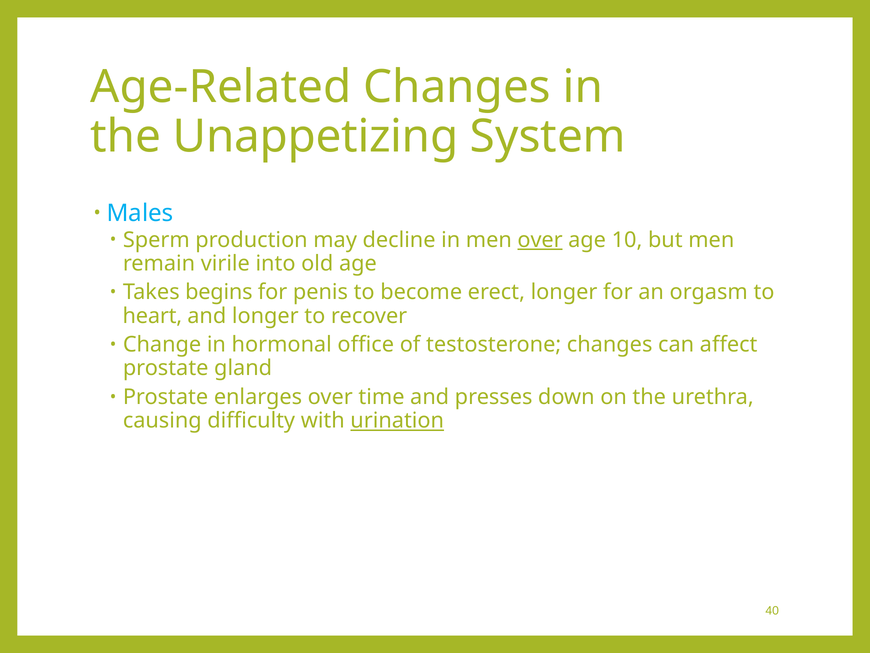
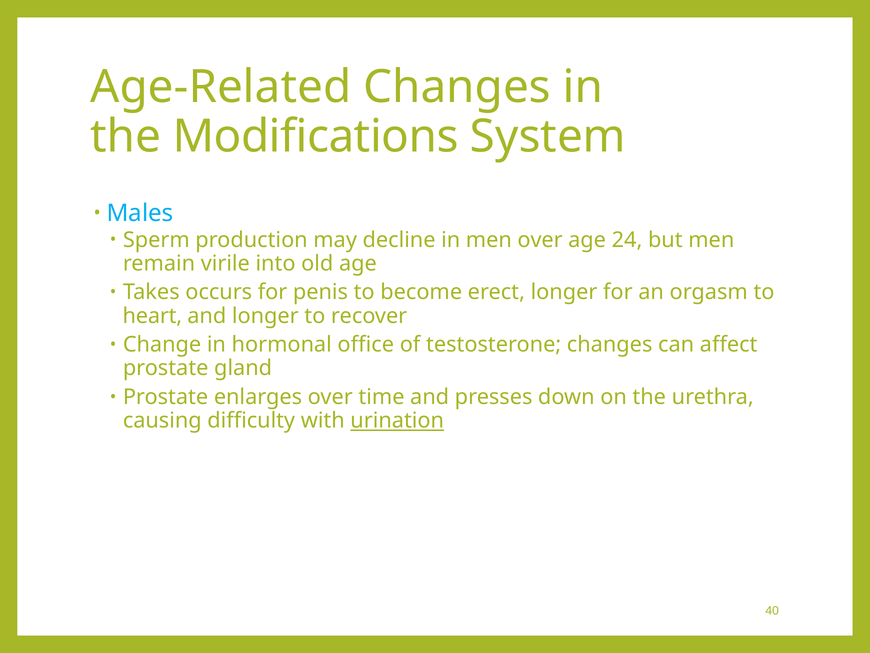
Unappetizing: Unappetizing -> Modifications (316, 136)
over underline: present -> none (540, 240)
10: 10 -> 24 (627, 240)
begins: begins -> occurs (219, 292)
